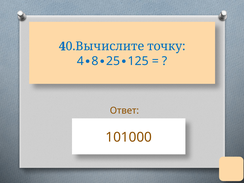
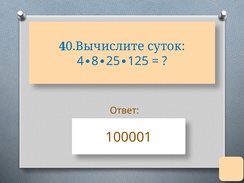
точку: точку -> суток (166, 46)
101000: 101000 -> 100001 (129, 137)
